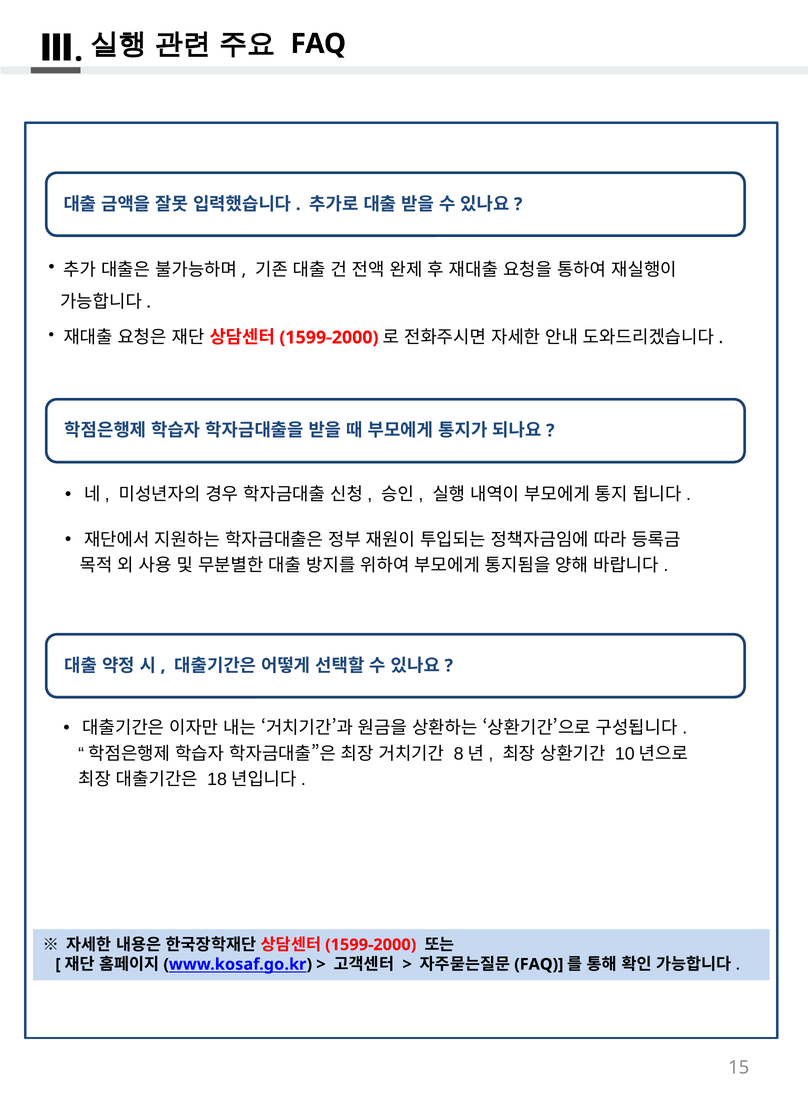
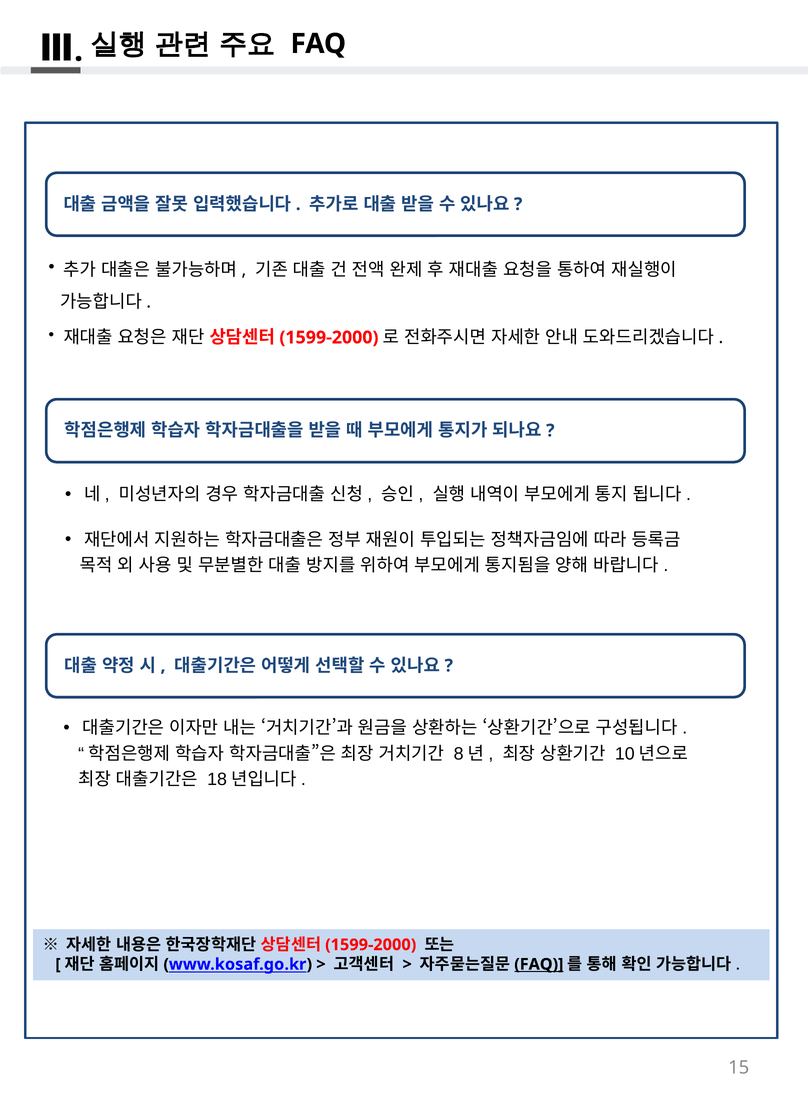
FAQ underline: none -> present (539, 964)
